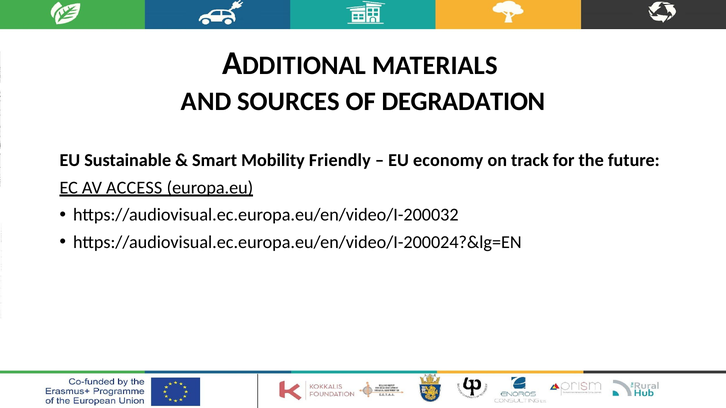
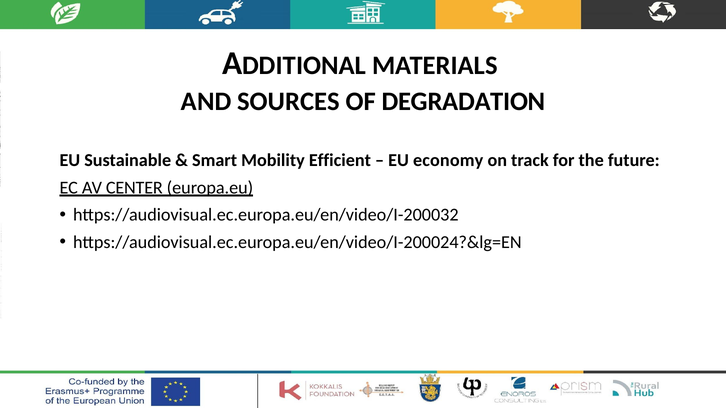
Friendly: Friendly -> Efficient (340, 160)
ACCESS: ACCESS -> CENTER (134, 188)
